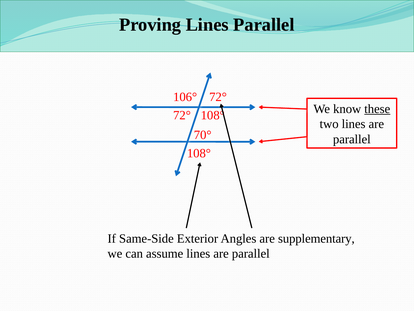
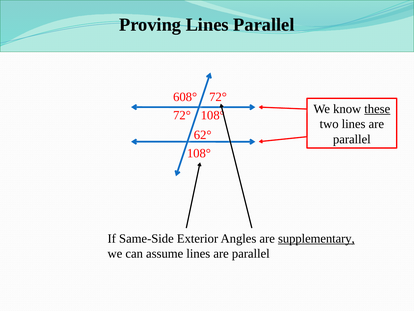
106°: 106° -> 608° (185, 97)
70°: 70° -> 62° (203, 135)
supplementary underline: none -> present (316, 238)
